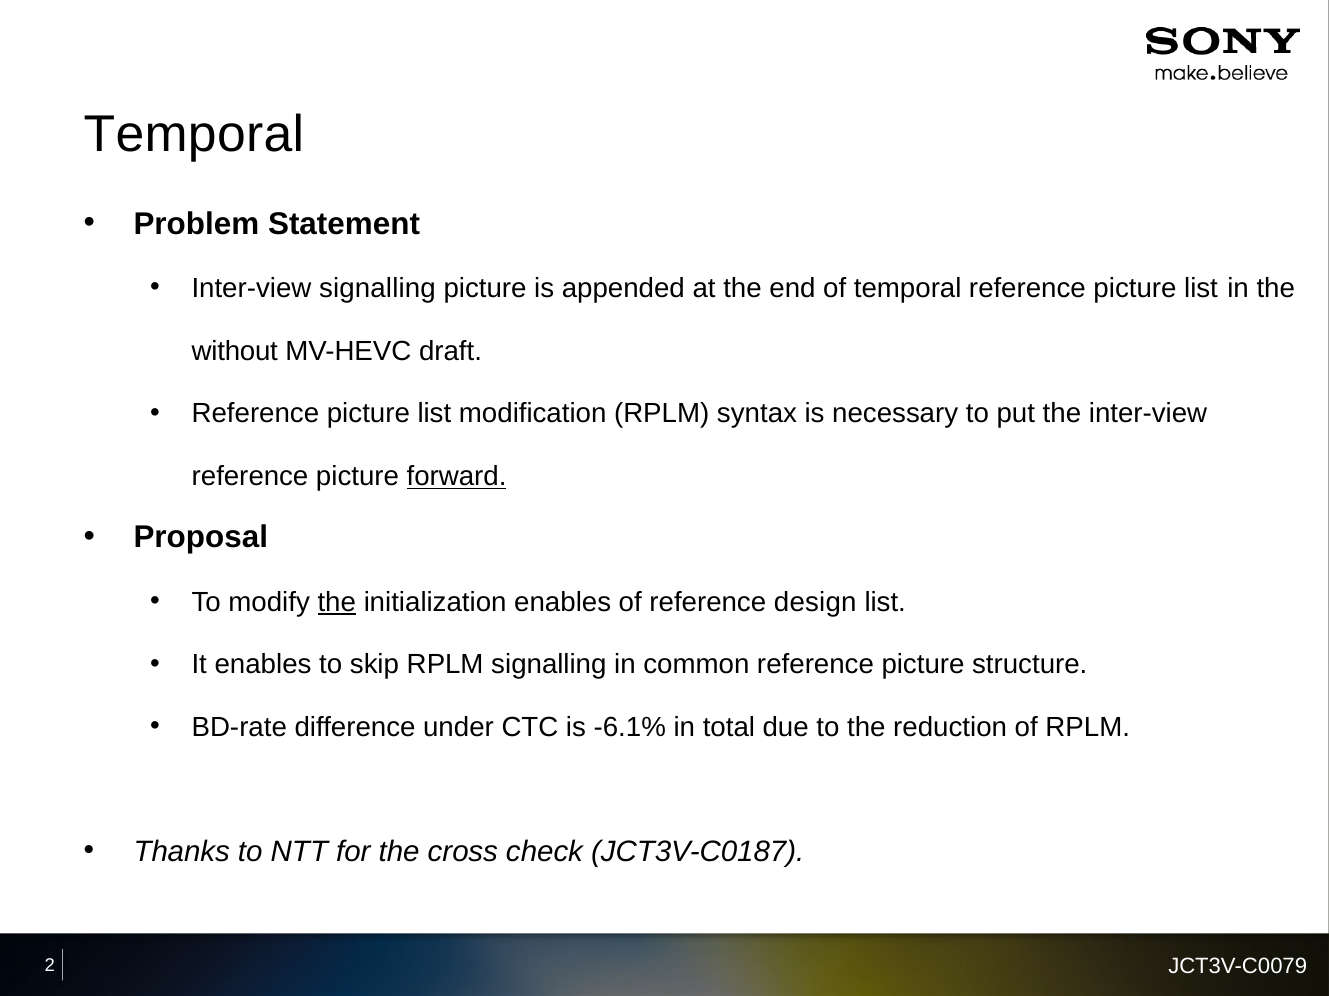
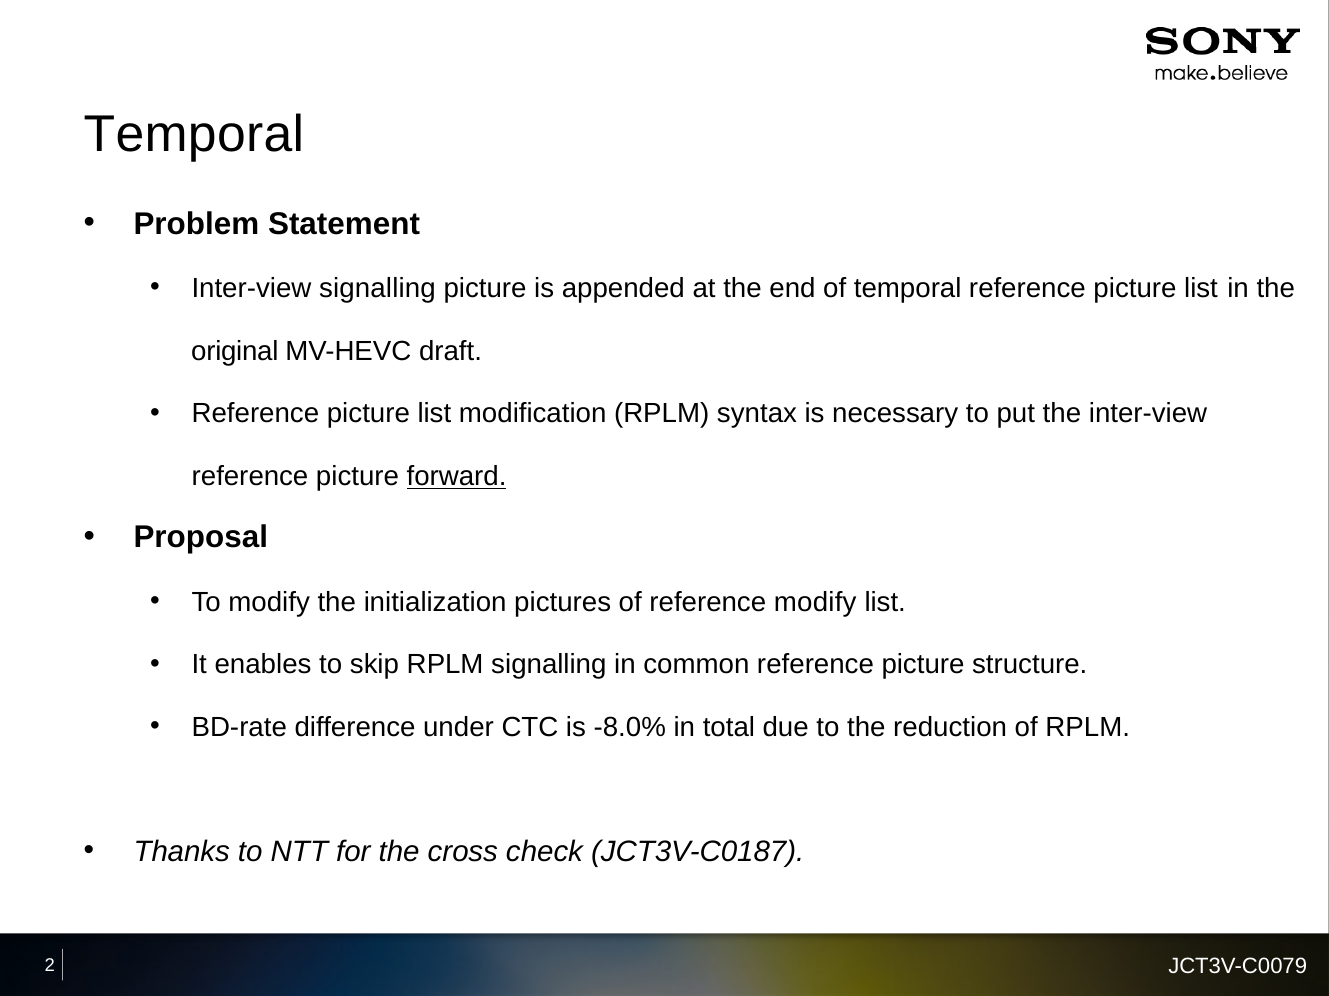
without: without -> original (235, 351)
the underline: present -> none (337, 602)
initialization enables: enables -> pictures (563, 602)
reference design: design -> modify (815, 602)
-6.1%: -6.1% -> -8.0% (630, 728)
